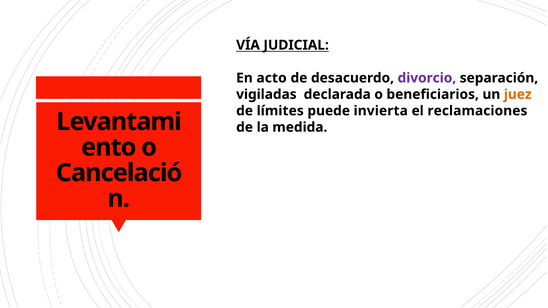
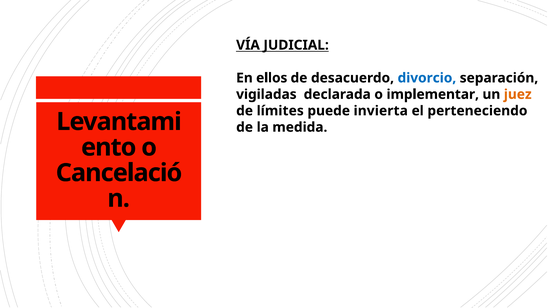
acto: acto -> ellos (272, 78)
divorcio colour: purple -> blue (427, 78)
beneficiarios: beneficiarios -> implementar (433, 94)
reclamaciones: reclamaciones -> perteneciendo (477, 111)
